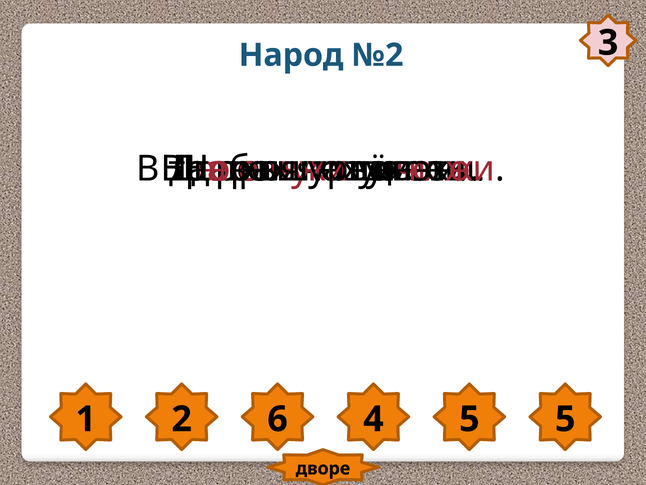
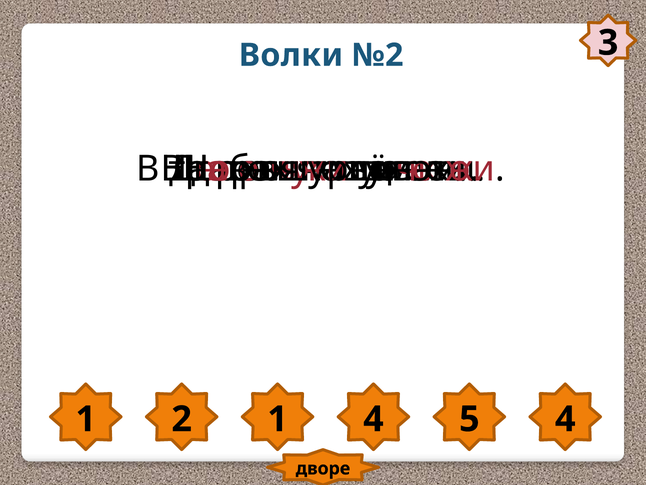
Народ: Народ -> Волки (291, 55)
2 6: 6 -> 1 (278, 419)
5 5: 5 -> 4 (565, 419)
